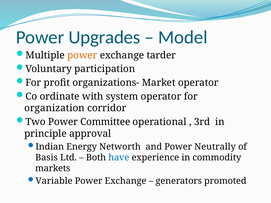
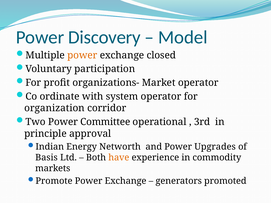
Upgrades: Upgrades -> Discovery (104, 37)
tarder: tarder -> closed (161, 55)
Neutrally: Neutrally -> Upgrades (215, 147)
have colour: blue -> orange (119, 158)
Variable: Variable -> Promote (54, 181)
